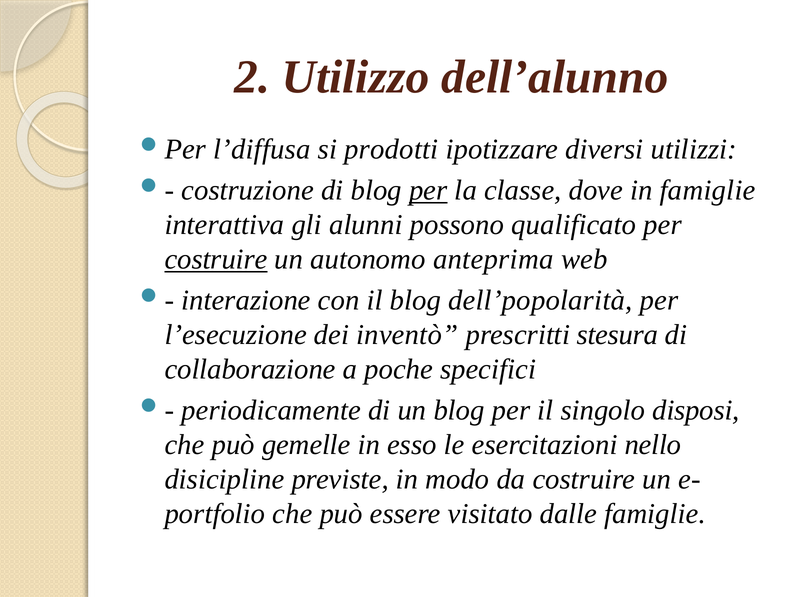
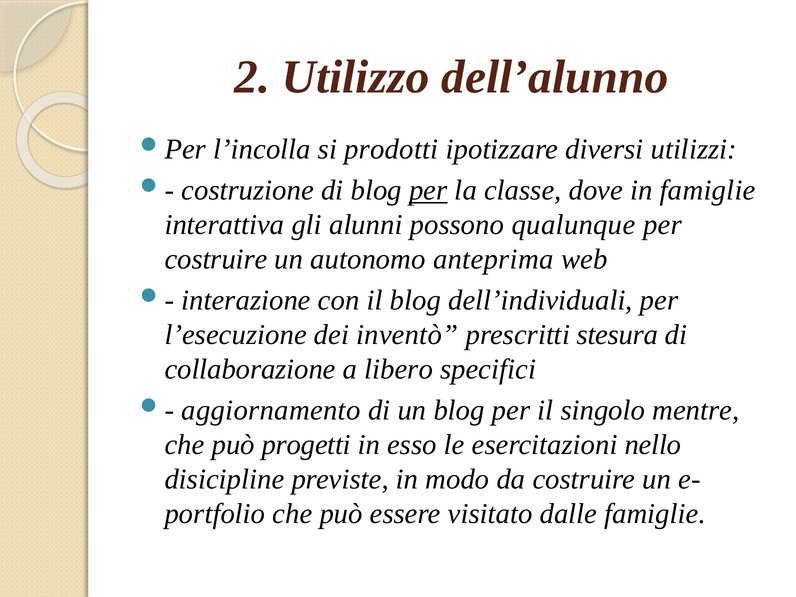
l’diffusa: l’diffusa -> l’incolla (262, 149)
qualificato: qualificato -> qualunque (574, 225)
costruire underline: present -> none (216, 259)
dell’popolarità: dell’popolarità -> dell’individuali (540, 300)
poche: poche -> libero (399, 369)
periodicamente: periodicamente -> aggiornamento (271, 410)
disposi: disposi -> mentre (696, 410)
gemelle: gemelle -> progetti (306, 445)
